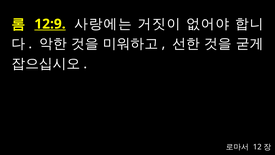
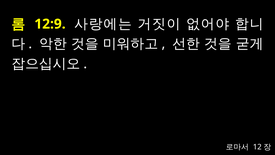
12:9 underline: present -> none (50, 24)
